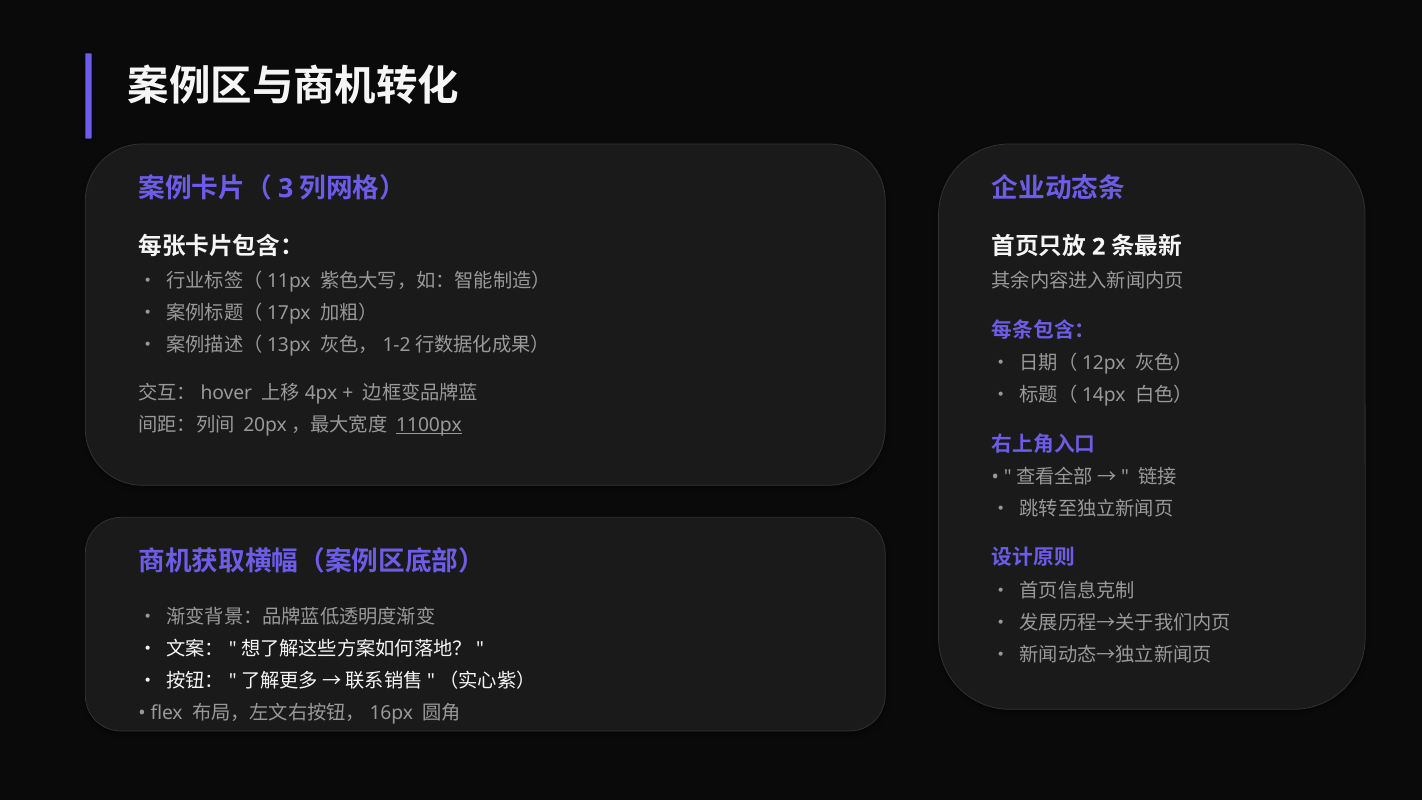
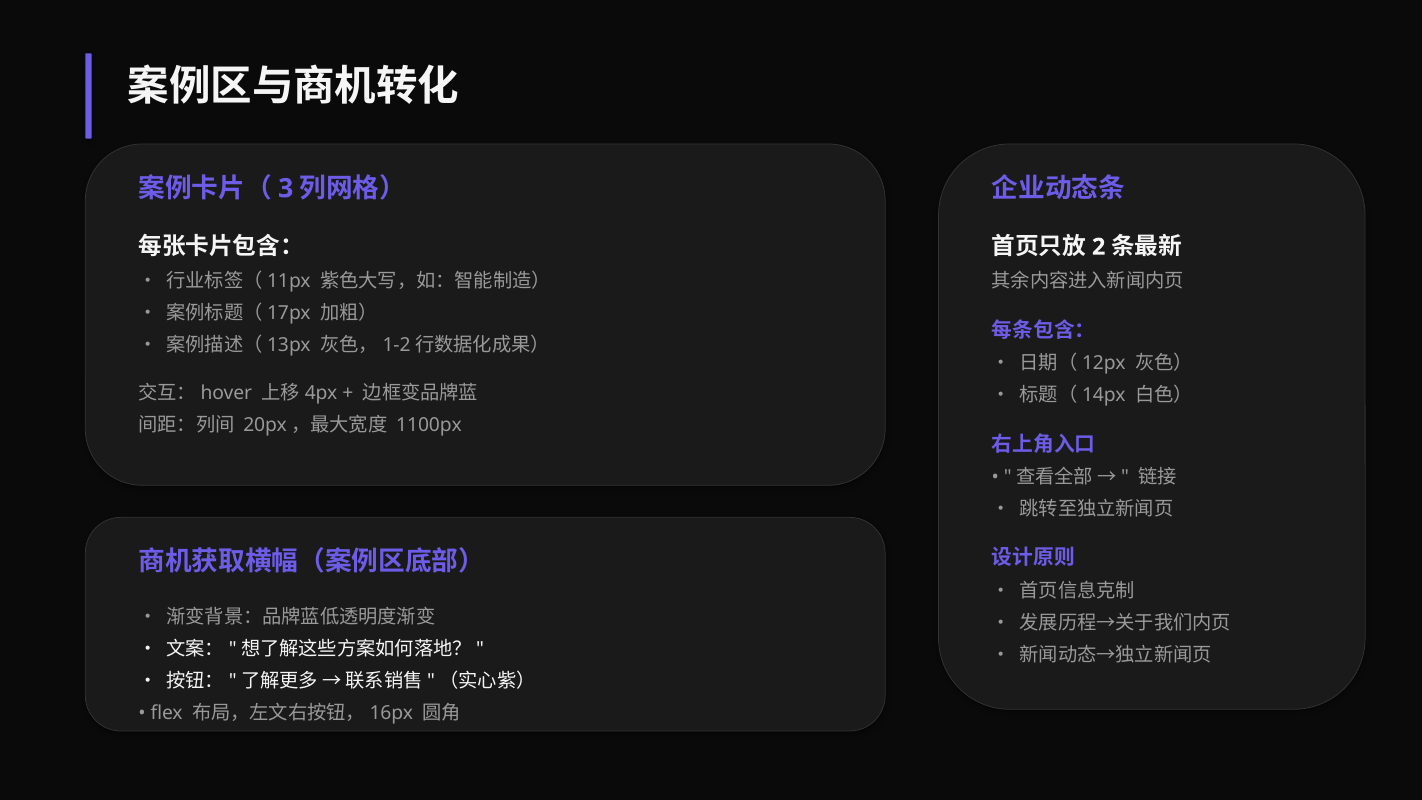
1100px underline: present -> none (429, 425)
